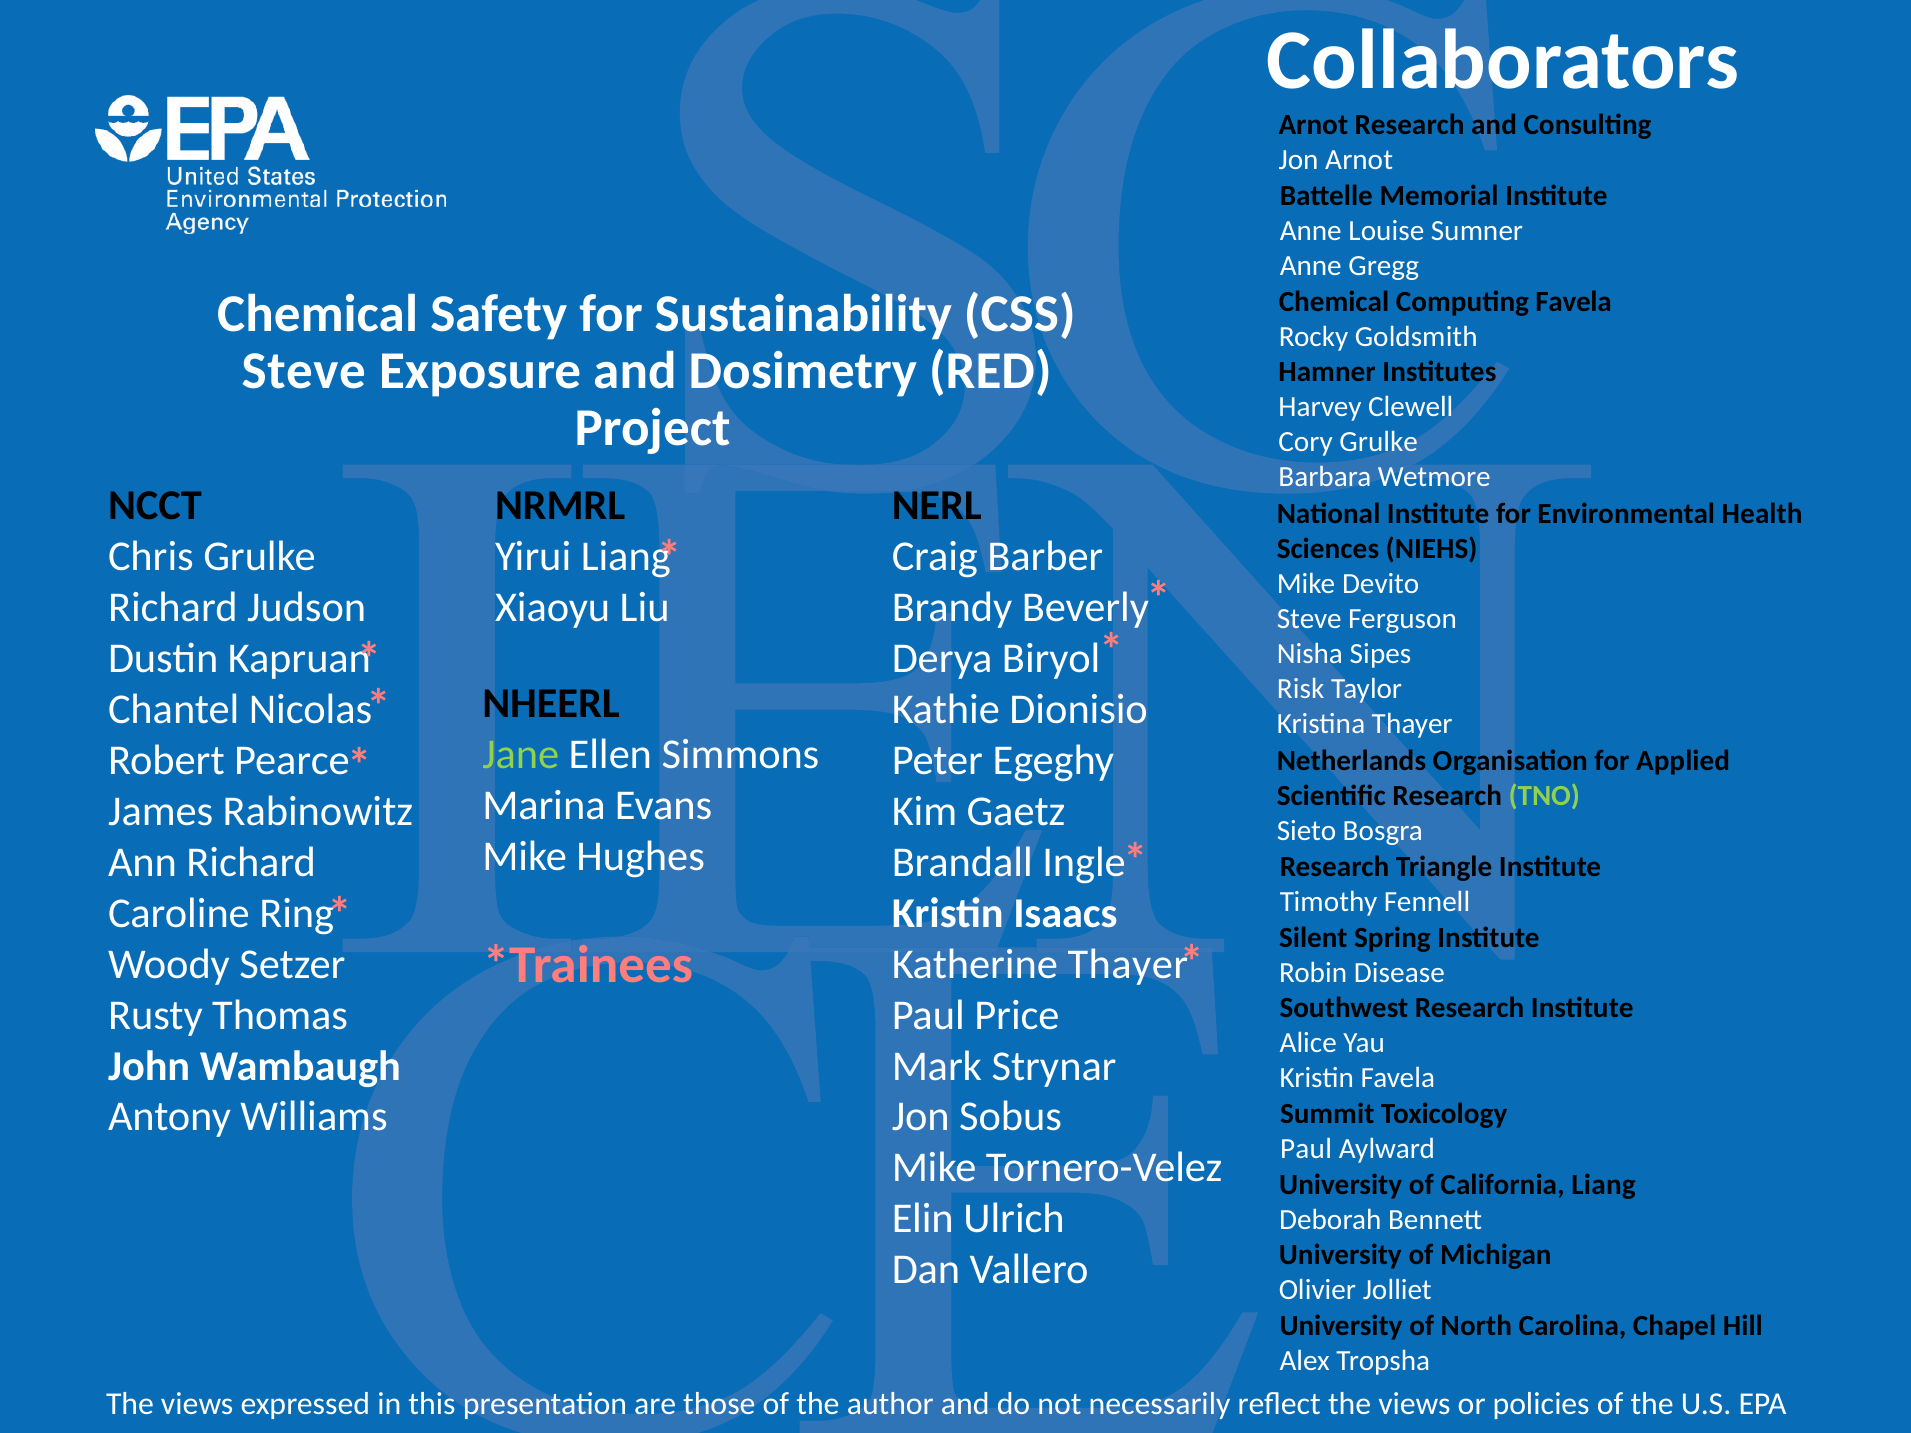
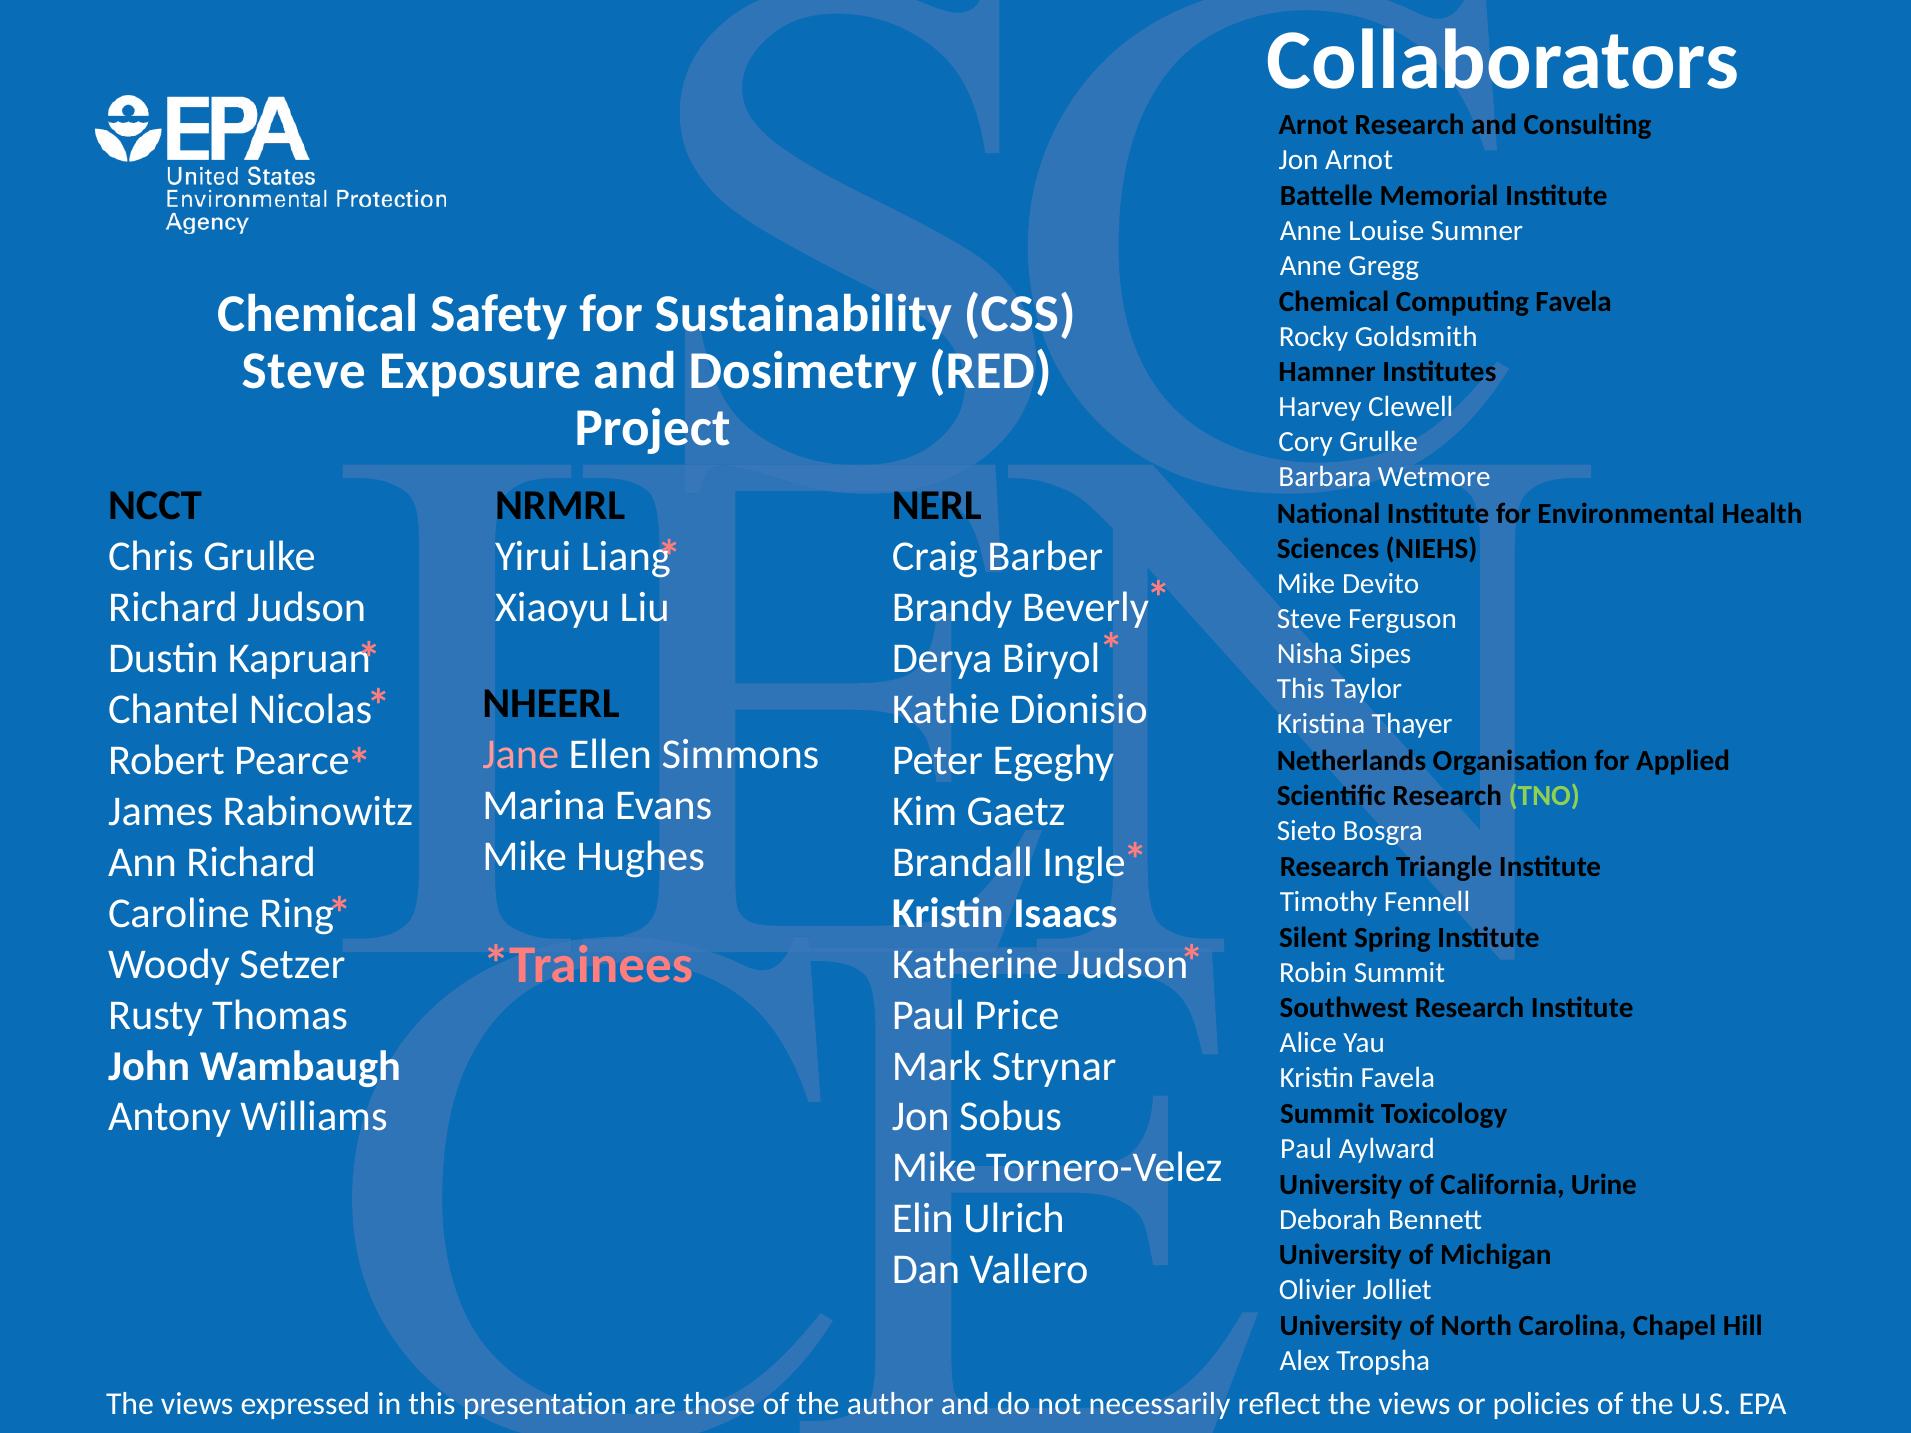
Risk: Risk -> This (1301, 689)
Jane colour: light green -> pink (521, 755)
Katherine Thayer: Thayer -> Judson (1128, 964)
Robin Disease: Disease -> Summit (1399, 973)
California Liang: Liang -> Urine (1604, 1185)
